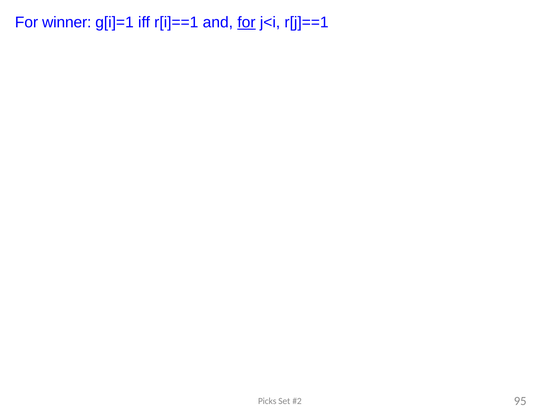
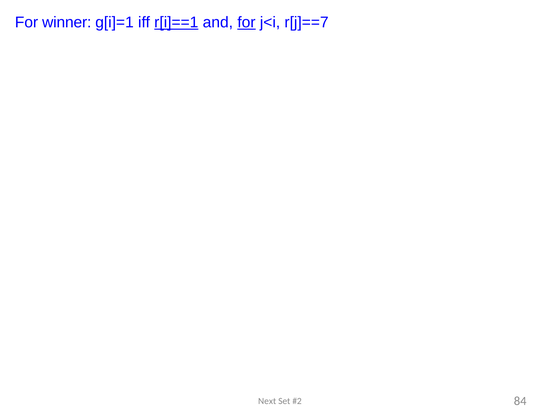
r[i]==1 underline: none -> present (176, 23)
r[j]==1: r[j]==1 -> r[j]==7 (307, 23)
Picks: Picks -> Next (267, 401)
95: 95 -> 84 (520, 401)
